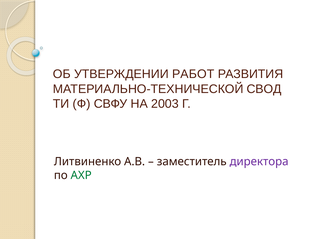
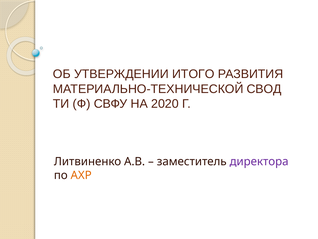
РАБОТ: РАБОТ -> ИТОГО (193, 74)
2003: 2003 -> 2020 (165, 104)
АХР colour: green -> orange (81, 175)
